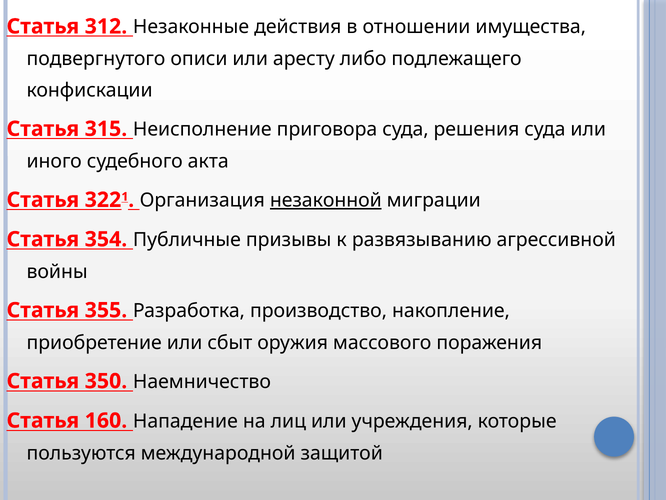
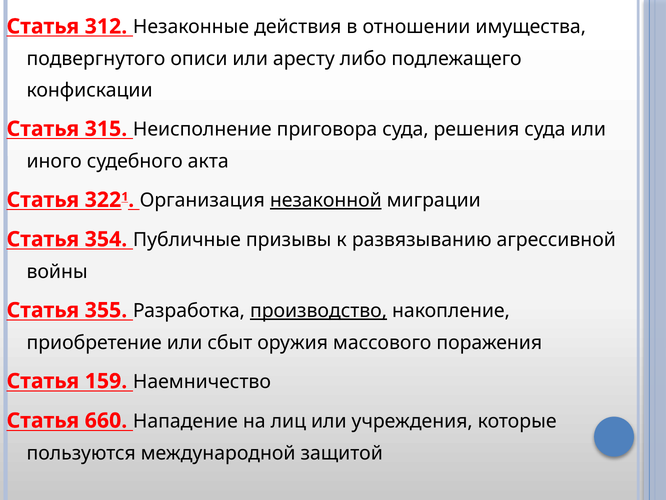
производство underline: none -> present (318, 311)
350: 350 -> 159 (106, 381)
160: 160 -> 660 (106, 420)
